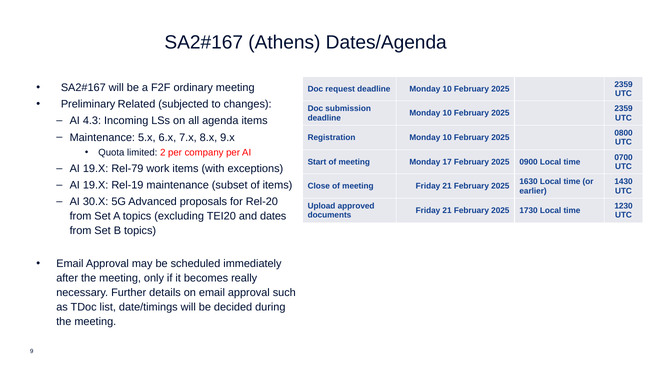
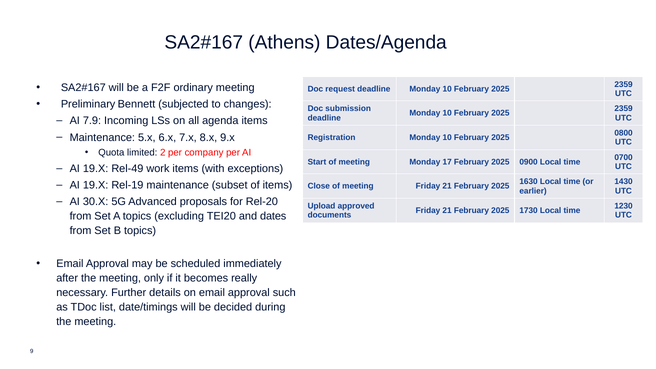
Related: Related -> Bennett (137, 104)
4.3: 4.3 -> 7.9 (92, 121)
Rel-79: Rel-79 -> Rel-49 (127, 169)
